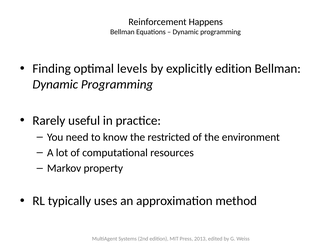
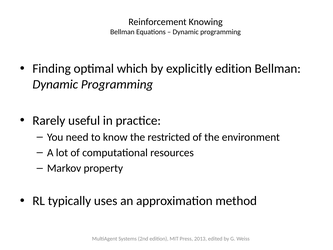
Happens: Happens -> Knowing (206, 22)
levels: levels -> which (132, 69)
